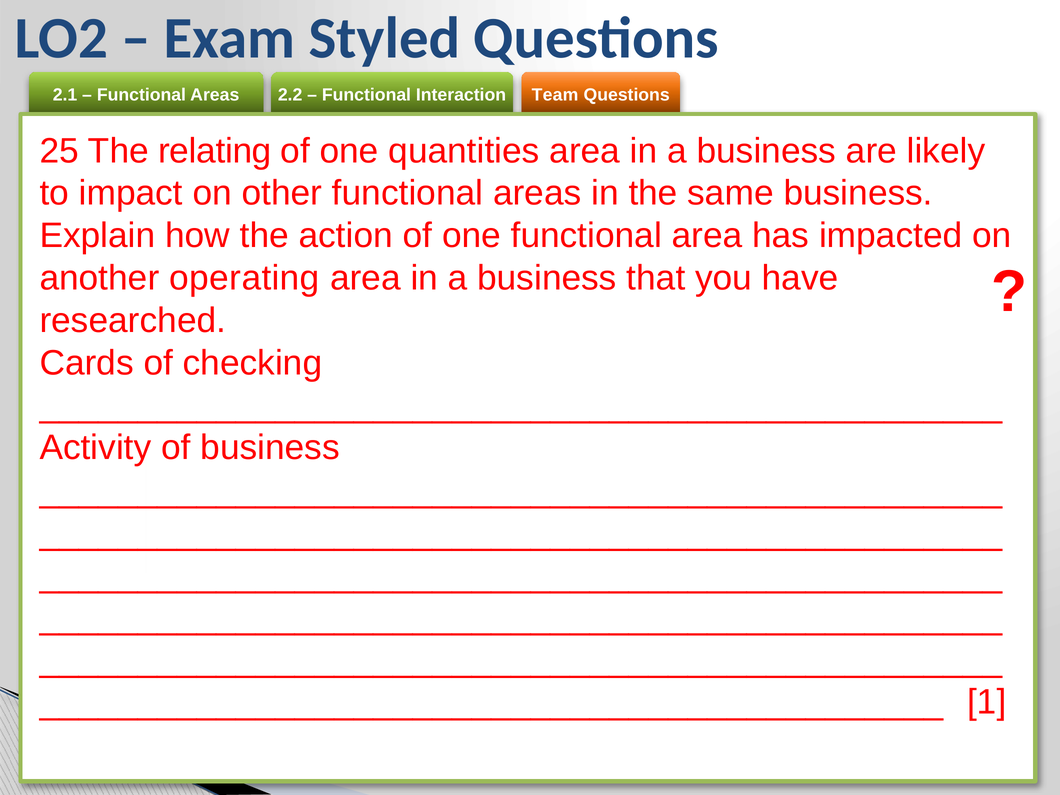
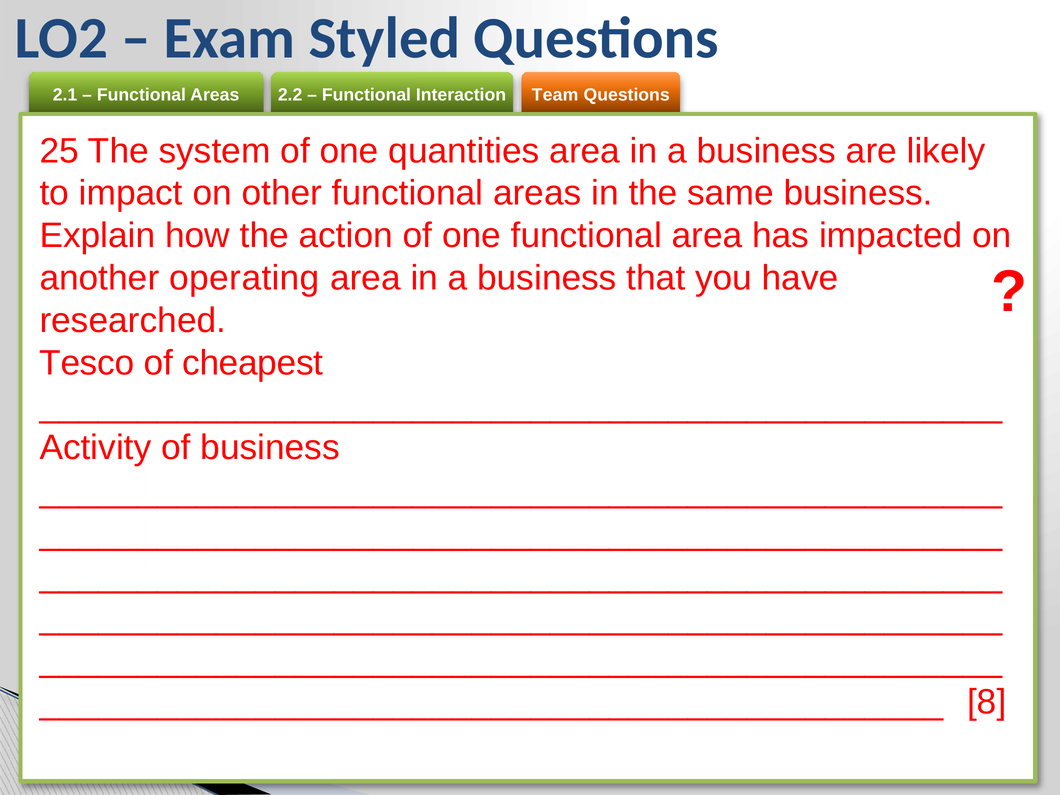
relating: relating -> system (215, 151)
Cards: Cards -> Tesco (87, 363)
checking: checking -> cheapest (253, 363)
1: 1 -> 8 (987, 702)
